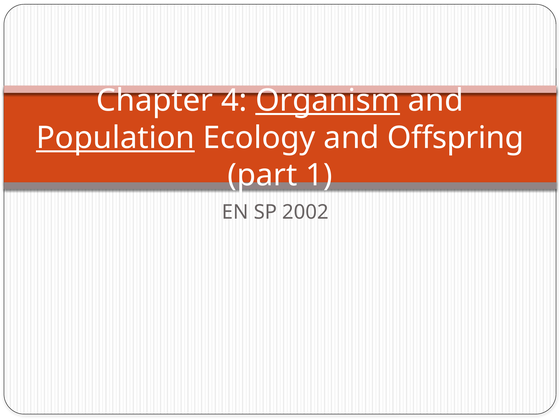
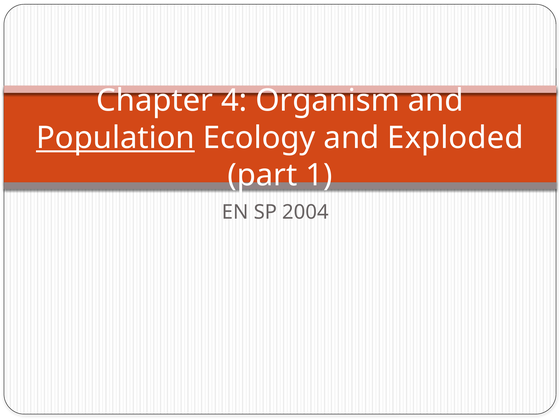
Organism underline: present -> none (328, 101)
Offspring: Offspring -> Exploded (455, 138)
2002: 2002 -> 2004 (305, 212)
